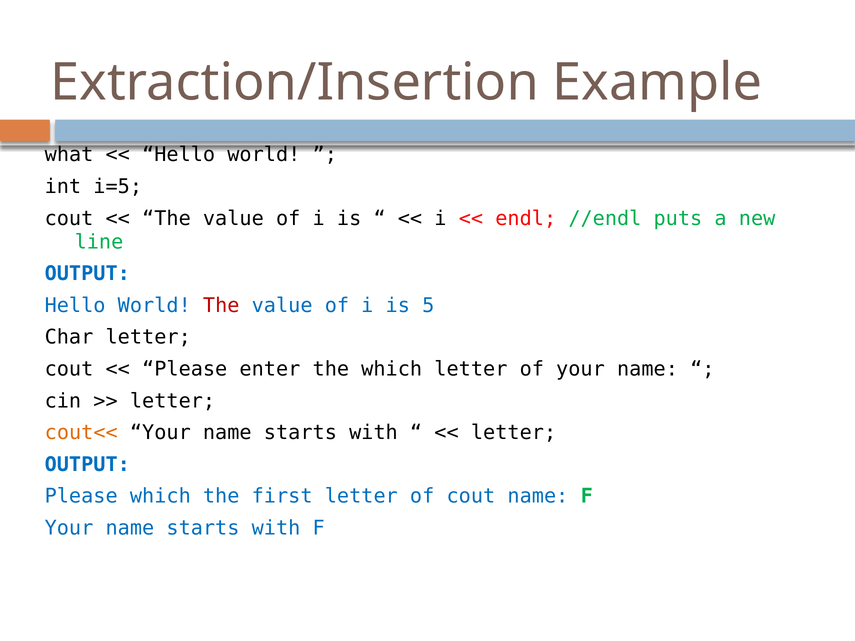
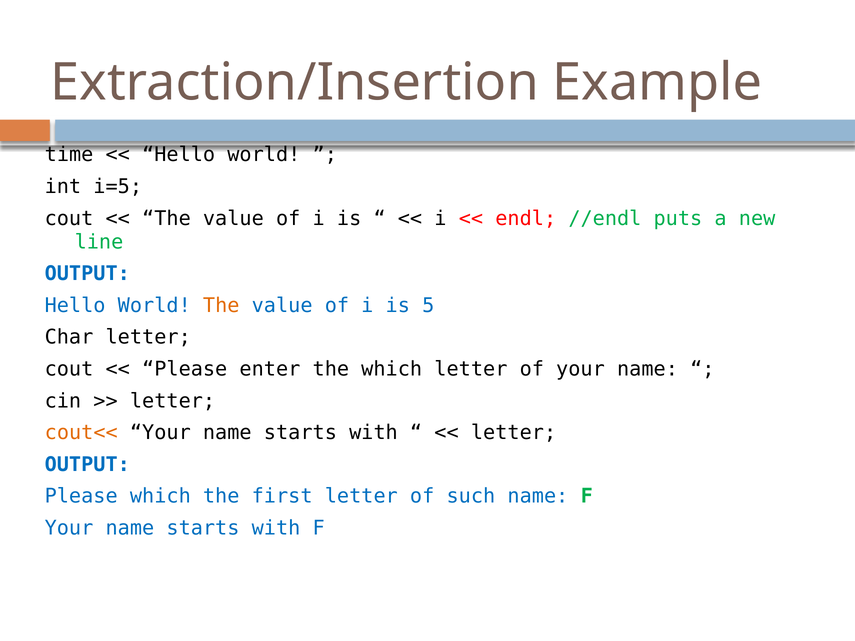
what: what -> time (69, 155)
The colour: red -> orange (221, 306)
of cout: cout -> such (471, 496)
